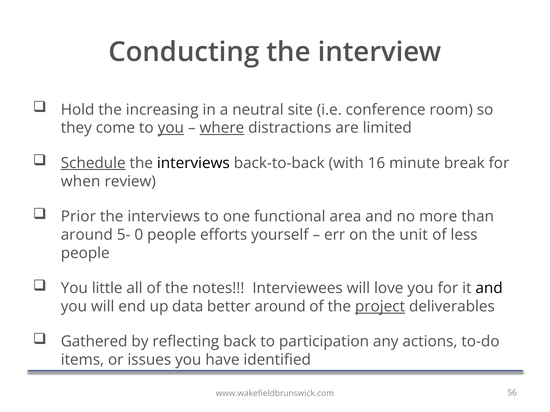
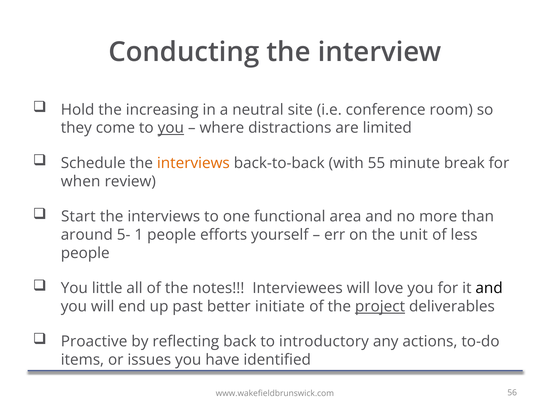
where underline: present -> none (222, 128)
Schedule underline: present -> none (93, 163)
interviews colour: black -> orange (193, 163)
16: 16 -> 55 (376, 163)
Prior: Prior -> Start (78, 217)
0: 0 -> 1 (139, 235)
data: data -> past (188, 307)
better around: around -> initiate (280, 307)
Gathered: Gathered -> Proactive (94, 342)
participation: participation -> introductory (324, 342)
